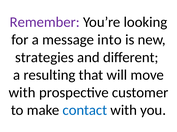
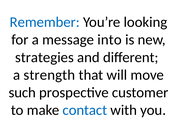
Remember colour: purple -> blue (45, 22)
resulting: resulting -> strength (49, 75)
with: with -> such (22, 93)
